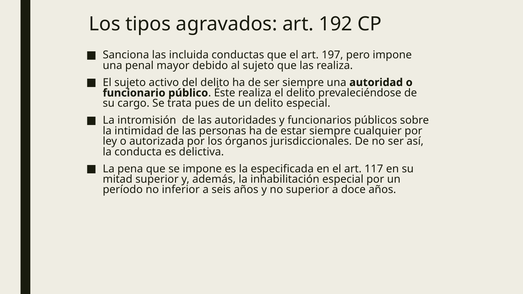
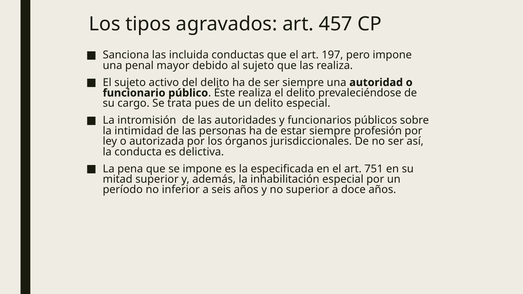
192: 192 -> 457 (336, 24)
cualquier: cualquier -> profesión (378, 131)
117: 117 -> 751 (374, 169)
